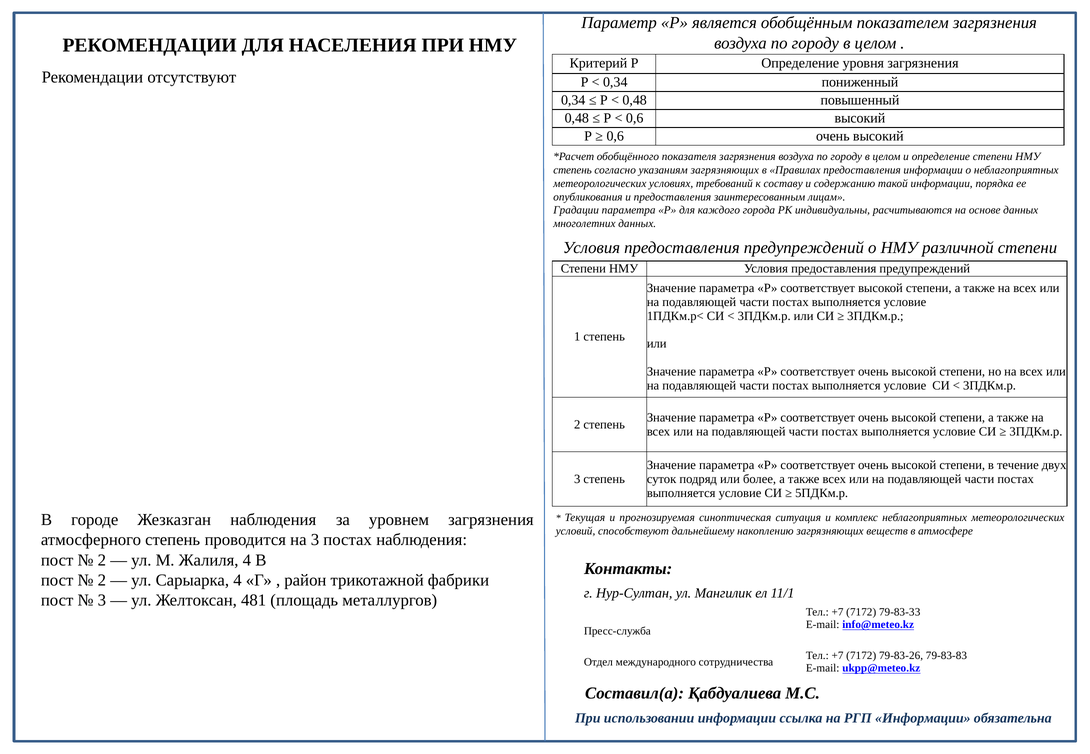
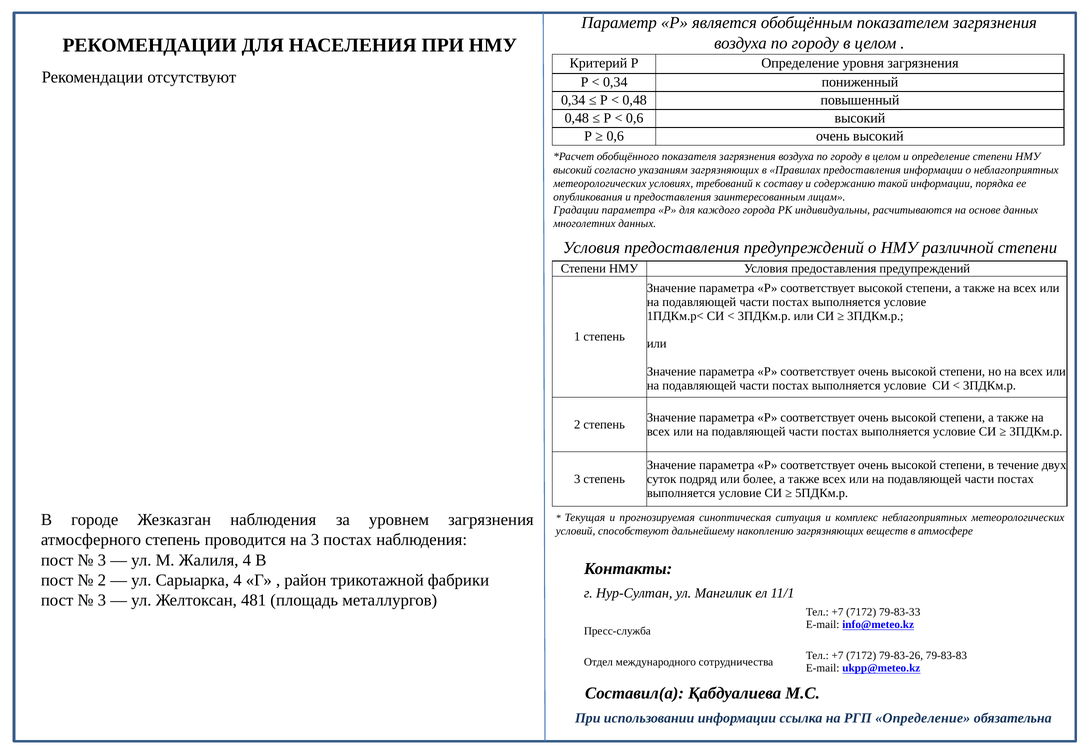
степень: степень -> высокий (573, 170)
2: 2 -> 3 (102, 560)
РГП Информации: Информации -> Определение (923, 719)
